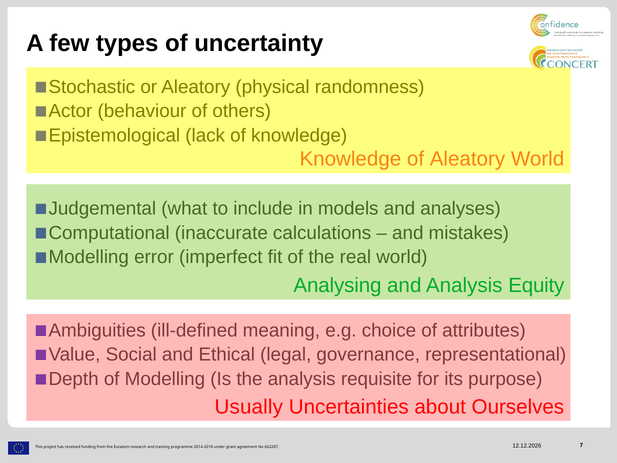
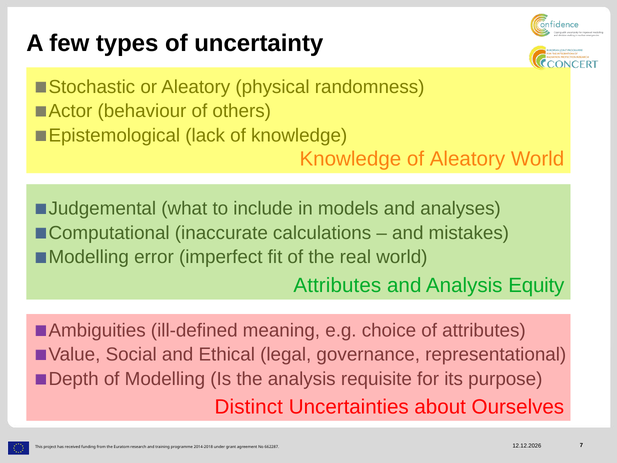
Analysing: Analysing -> Attributes (337, 285)
Usually: Usually -> Distinct (249, 407)
